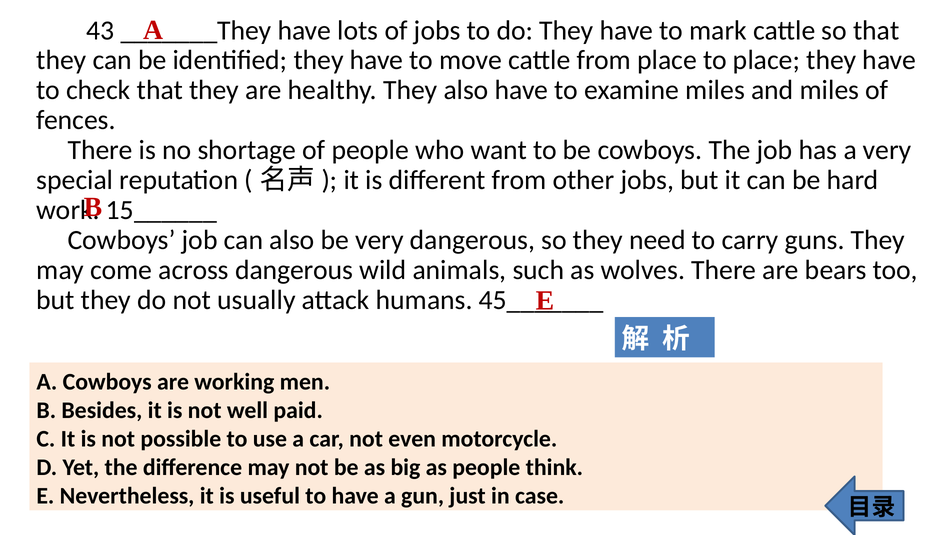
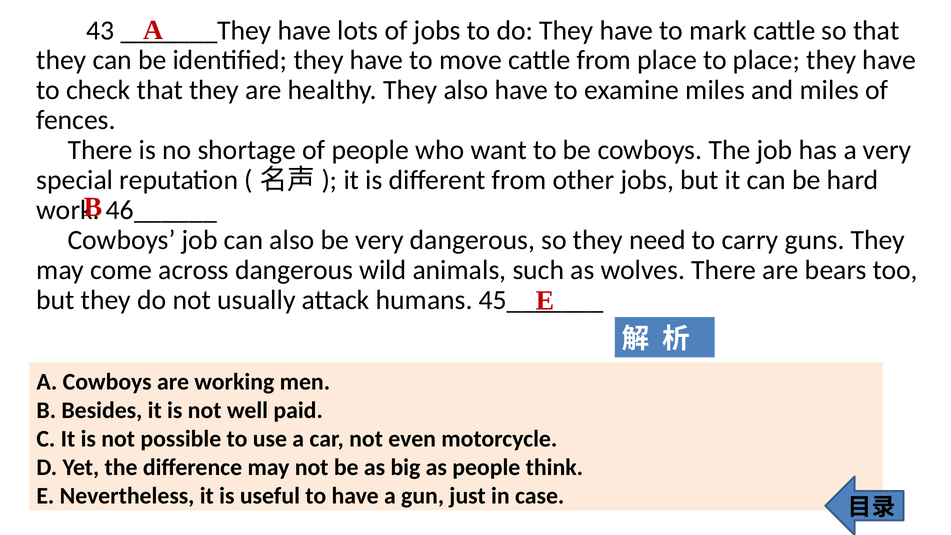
15______: 15______ -> 46______ (161, 210)
